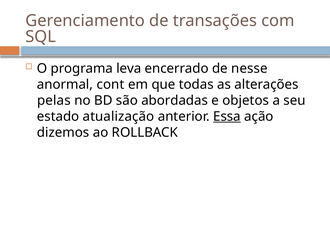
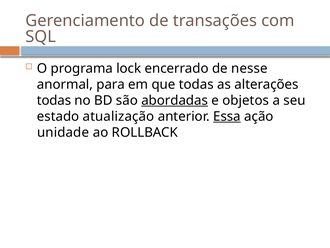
leva: leva -> lock (129, 68)
cont: cont -> para (111, 84)
pelas: pelas -> todas (54, 100)
abordadas underline: none -> present (175, 100)
dizemos: dizemos -> unidade (63, 132)
